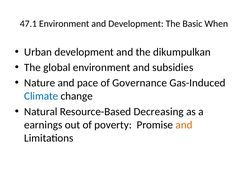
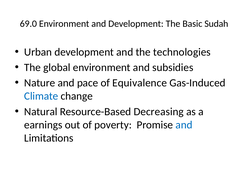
47.1: 47.1 -> 69.0 (28, 24)
When: When -> Sudah (216, 24)
dikumpulkan: dikumpulkan -> technologies (182, 52)
Governance: Governance -> Equivalence (140, 83)
and colour: orange -> blue (184, 125)
